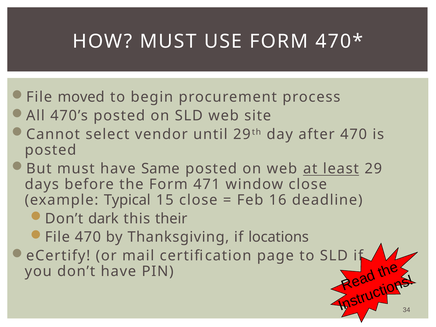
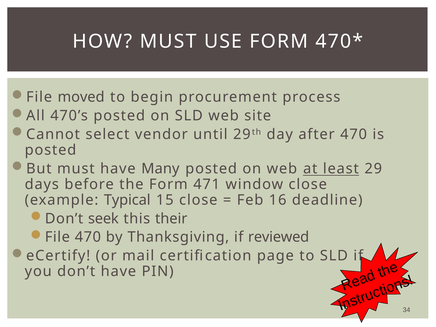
Same: Same -> Many (160, 169)
dark: dark -> seek (103, 219)
locations: locations -> reviewed (279, 237)
